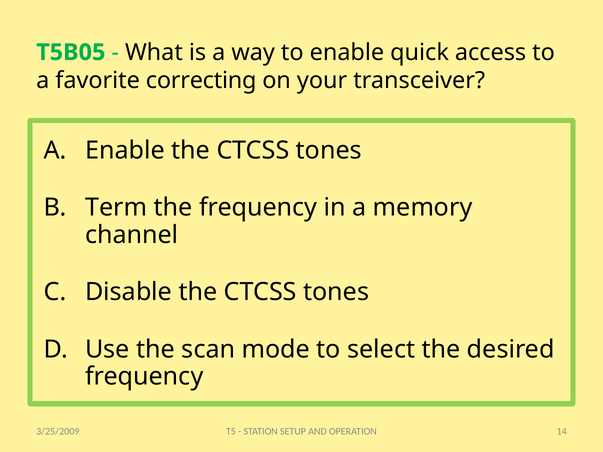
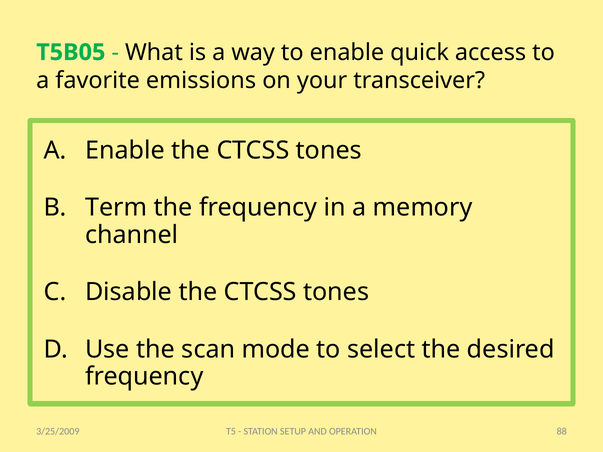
correcting: correcting -> emissions (201, 81)
14: 14 -> 88 (562, 432)
